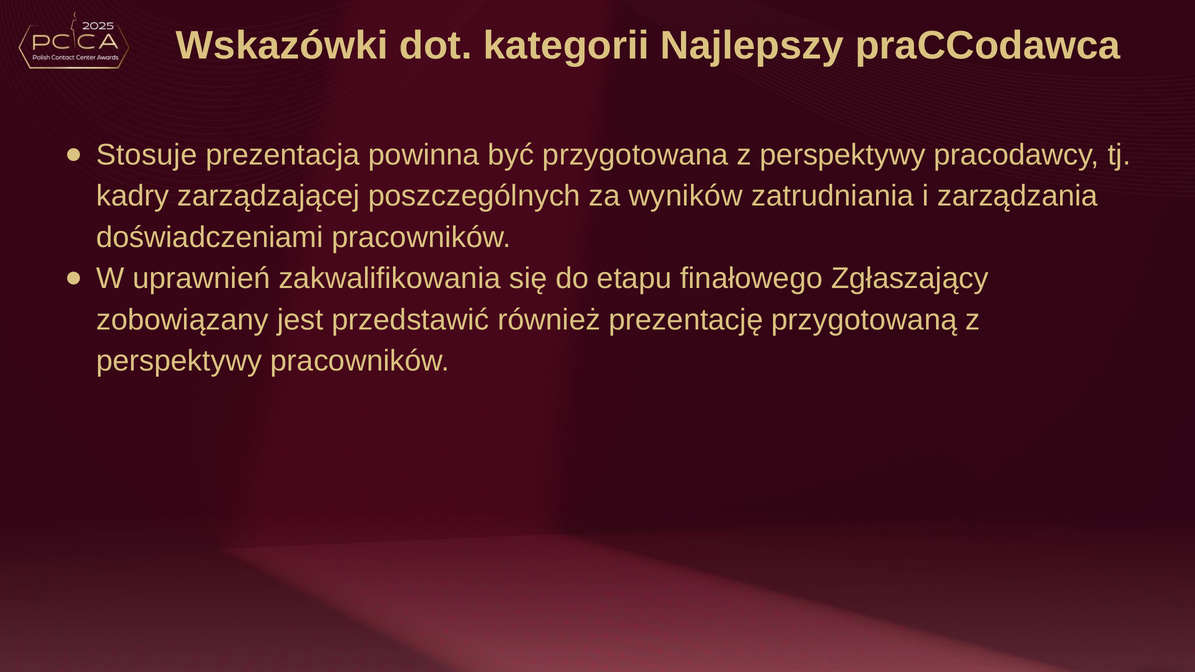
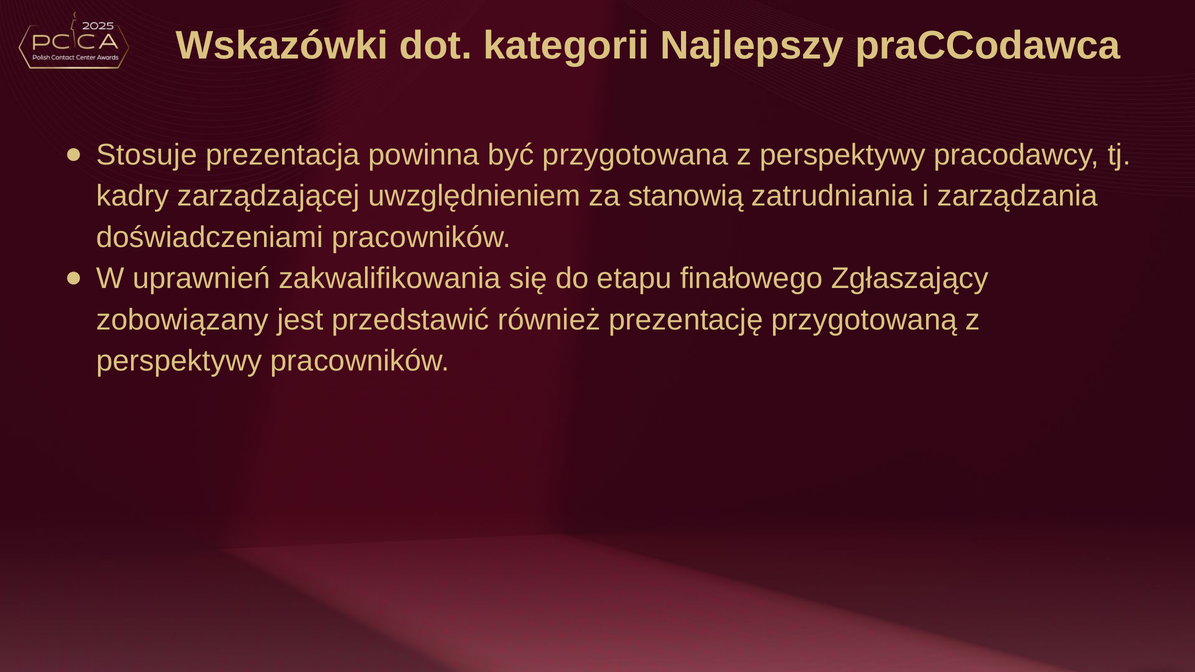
poszczególnych: poszczególnych -> uwzględnieniem (474, 196)
wyników: wyników -> stanowią (686, 196)
